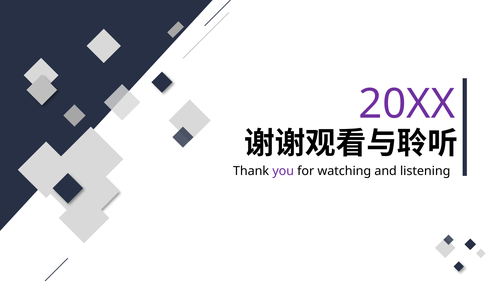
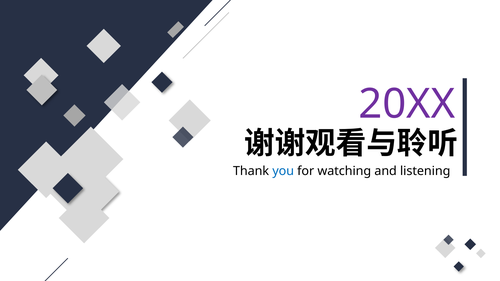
you colour: purple -> blue (283, 171)
